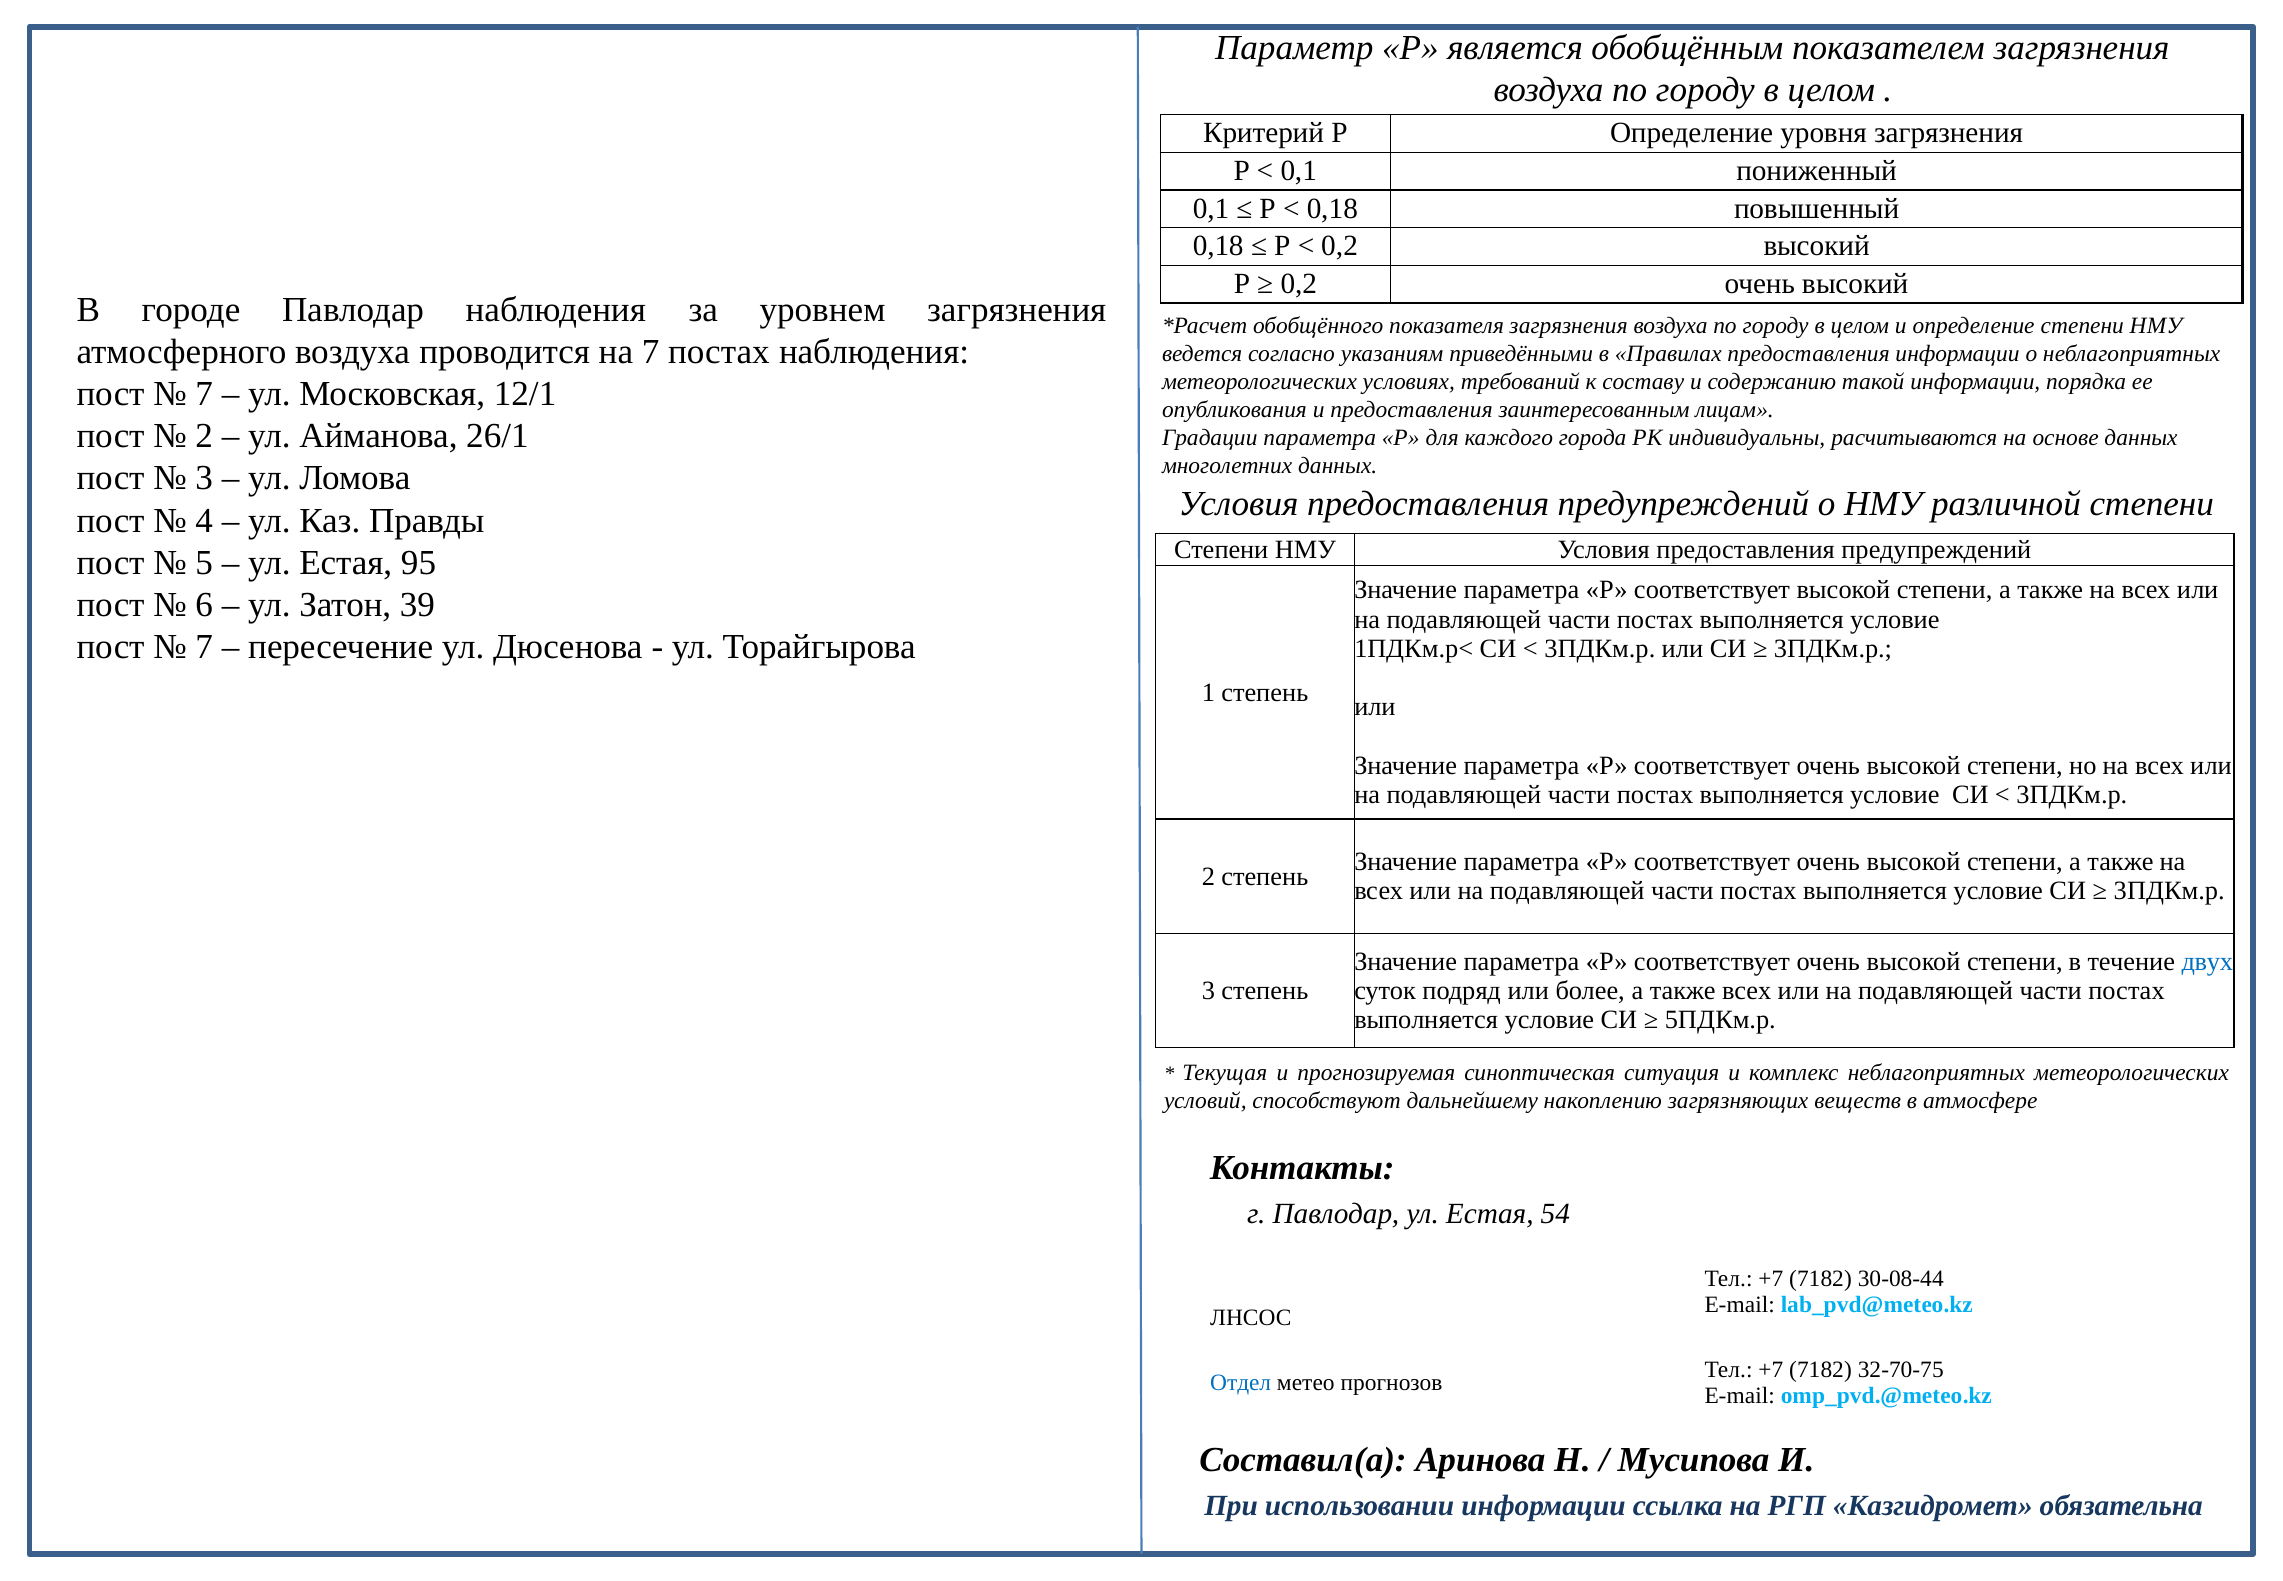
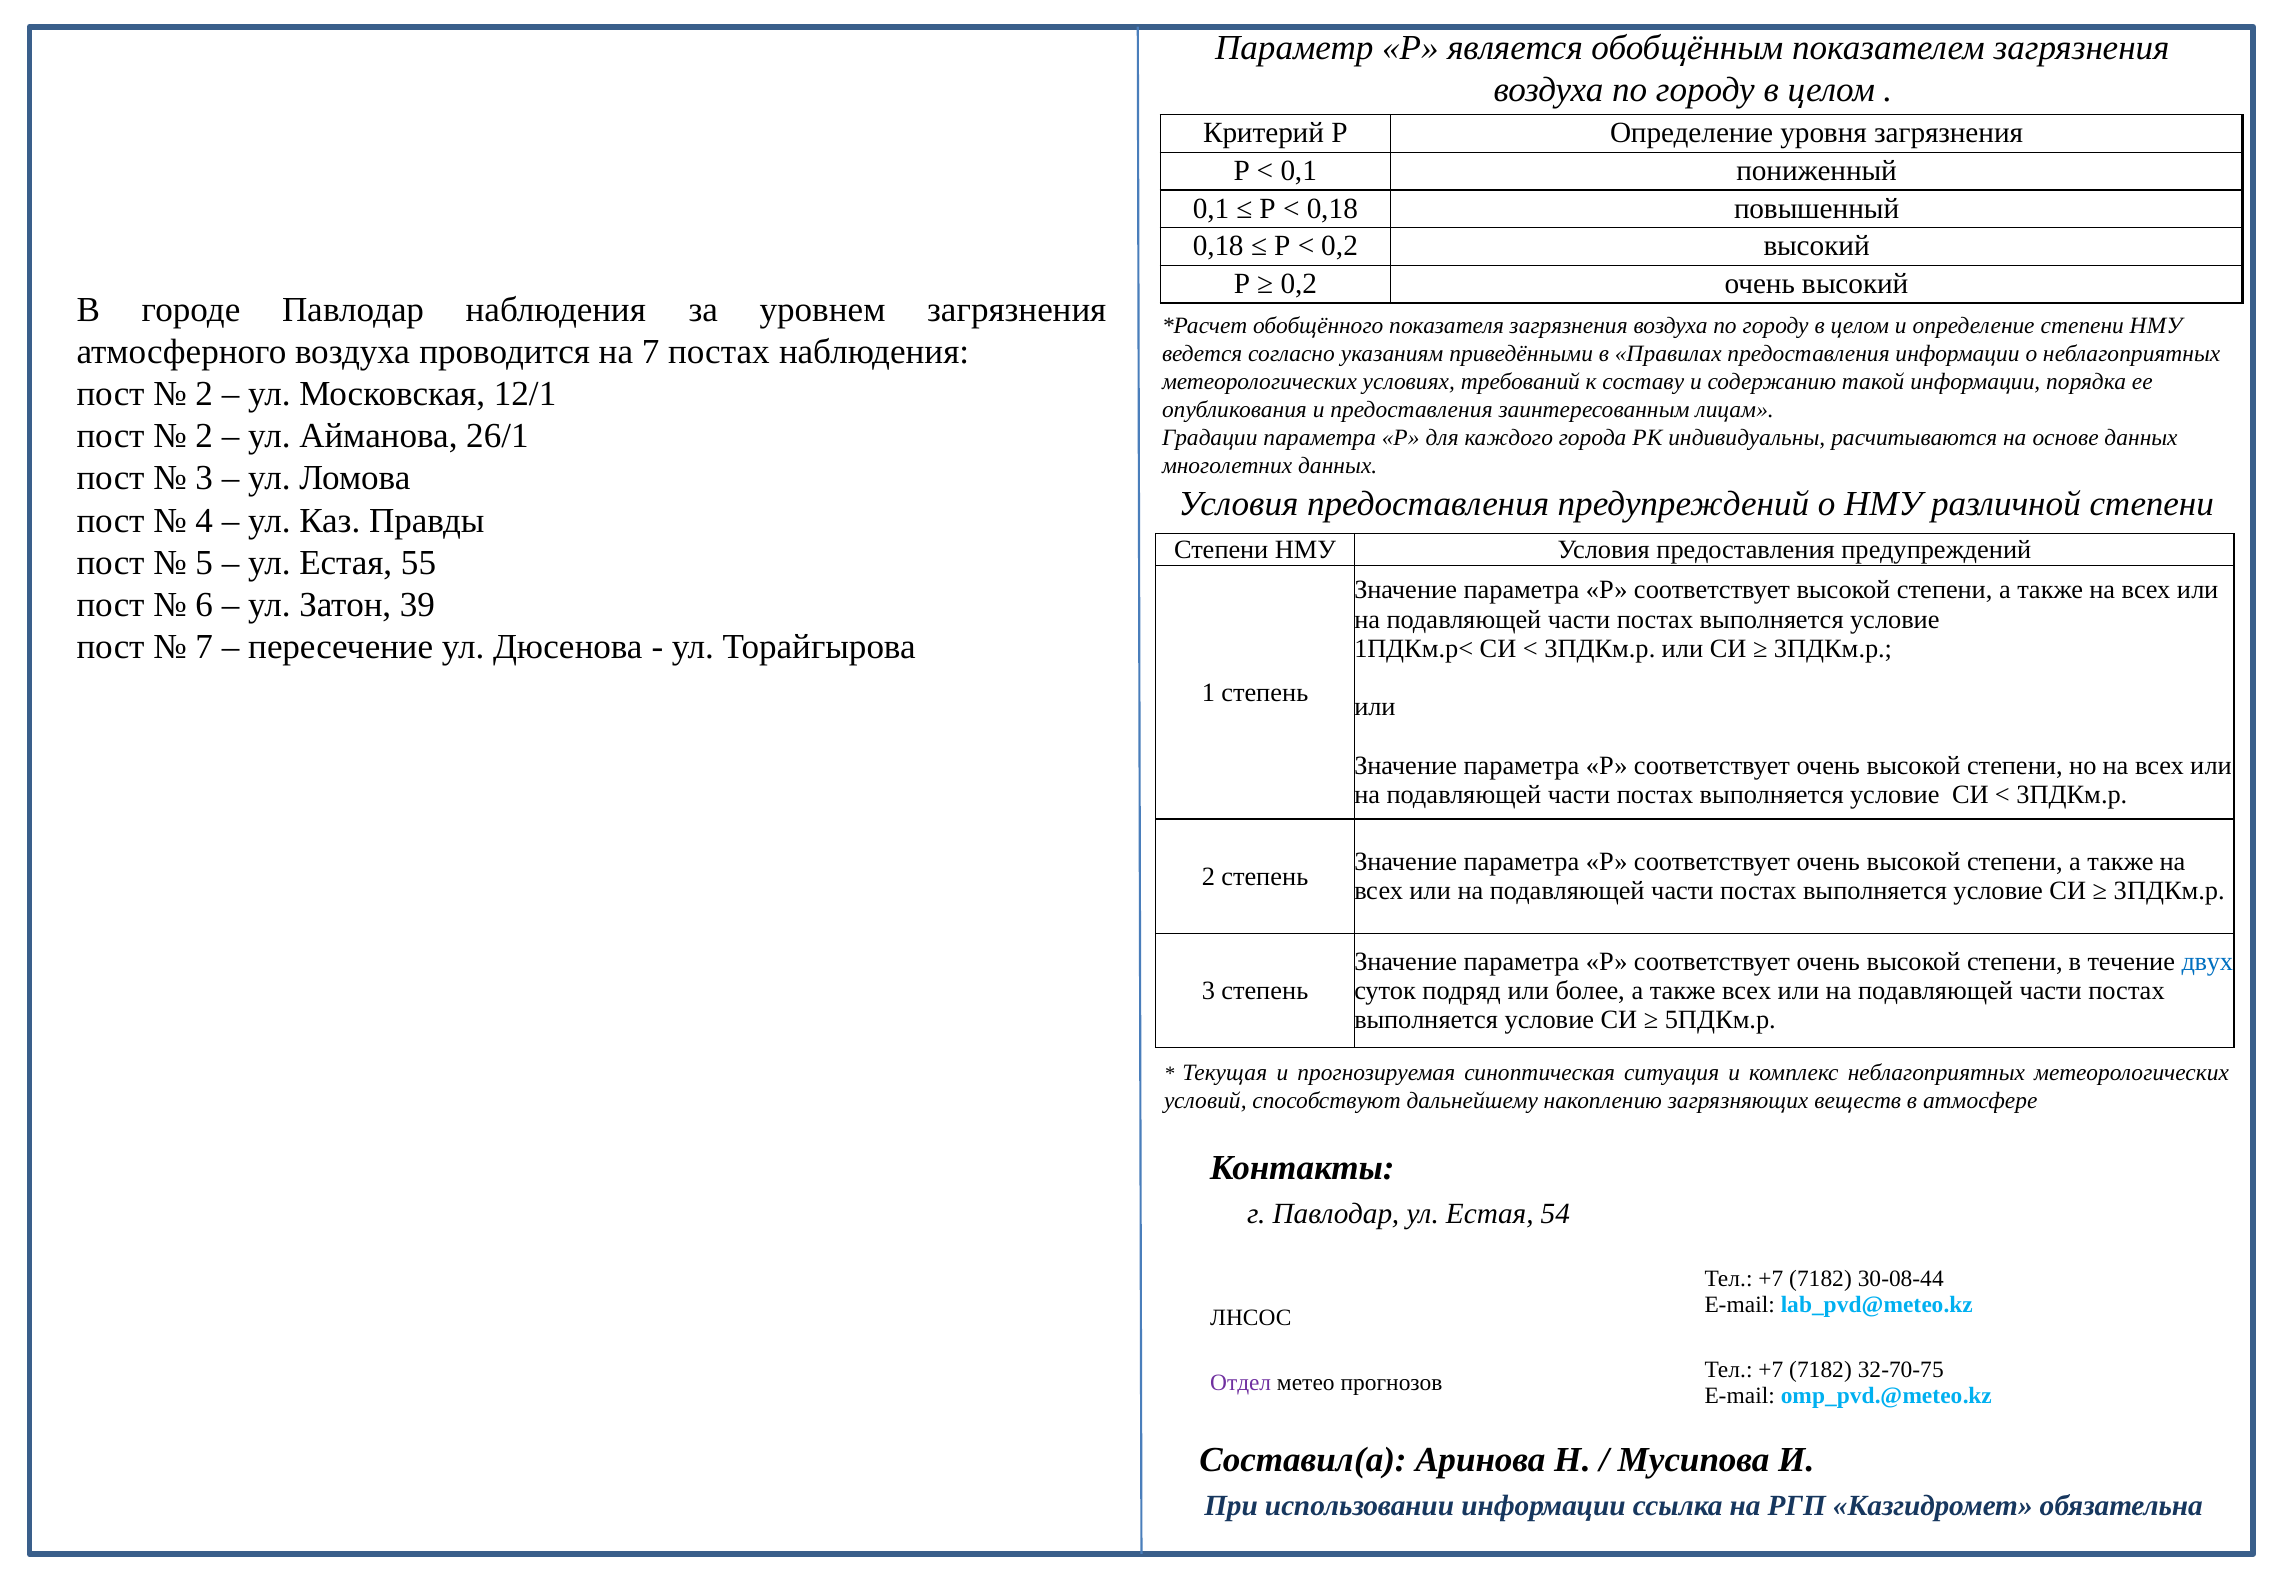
7: 7 -> 2 (204, 394)
95: 95 -> 55 (419, 562)
Отдел colour: blue -> purple (1241, 1382)
